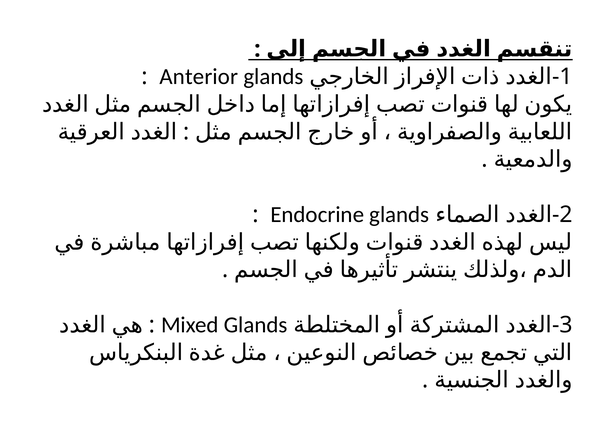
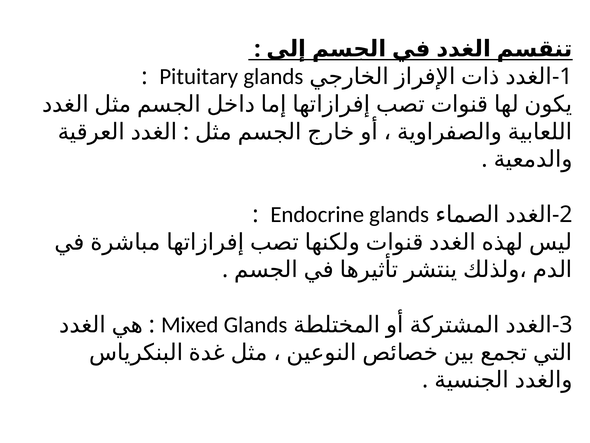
Anterior: Anterior -> Pituitary (199, 77)
